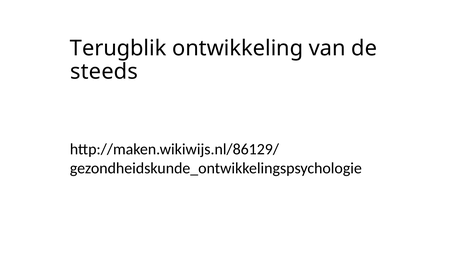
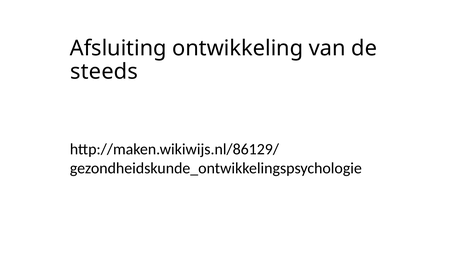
Terugblik: Terugblik -> Afsluiting (118, 48)
